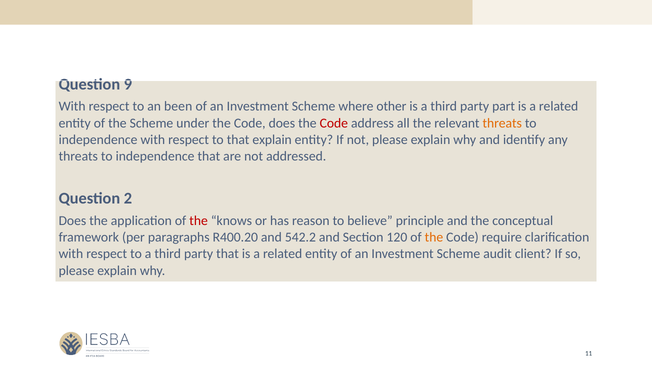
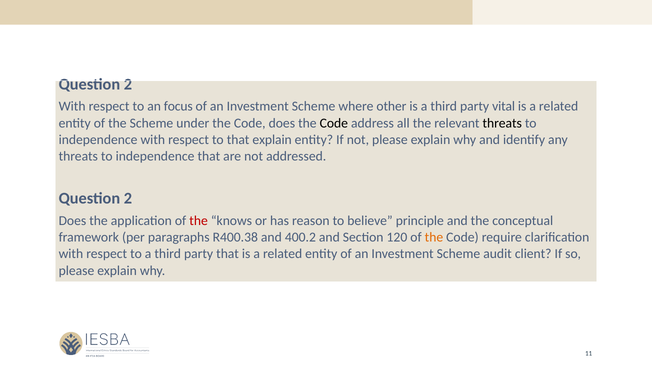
9: 9 -> 2 (128, 84)
been: been -> focus (178, 106)
part: part -> vital (504, 106)
Code colour: red -> black (334, 123)
threats colour: orange -> black (502, 123)
R400.20: R400.20 -> R400.38 (235, 237)
542.2: 542.2 -> 400.2 (300, 237)
